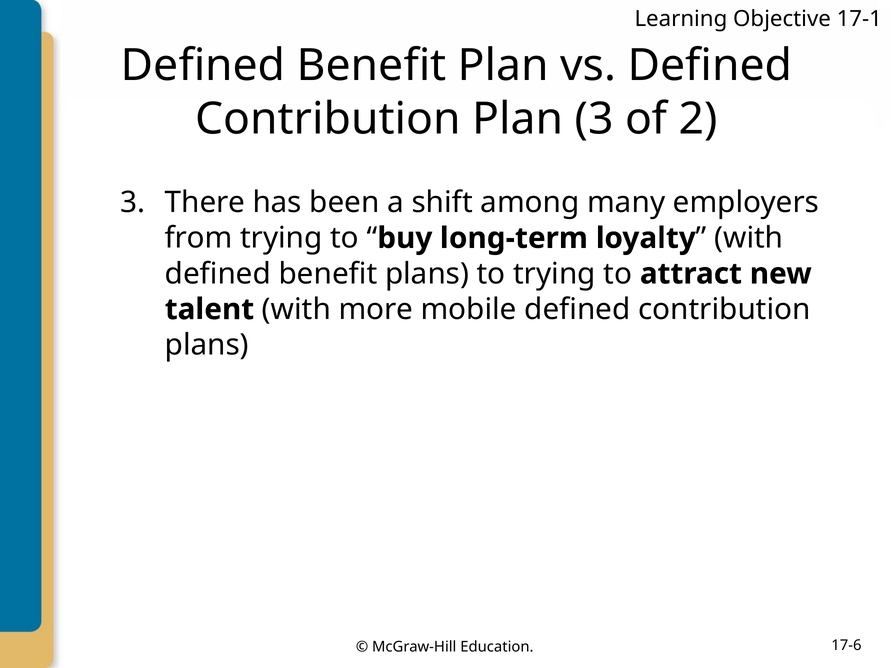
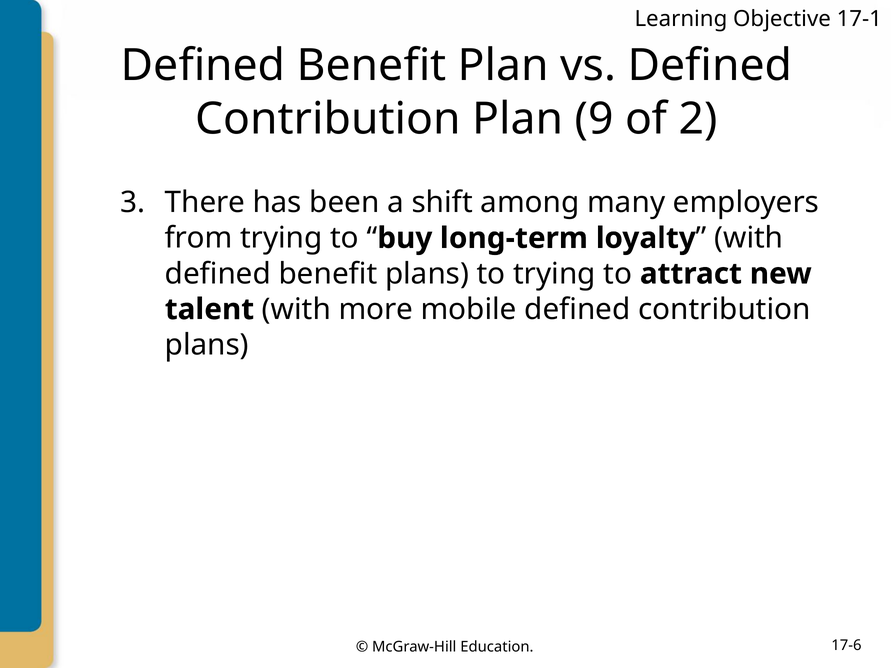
Plan 3: 3 -> 9 (594, 119)
